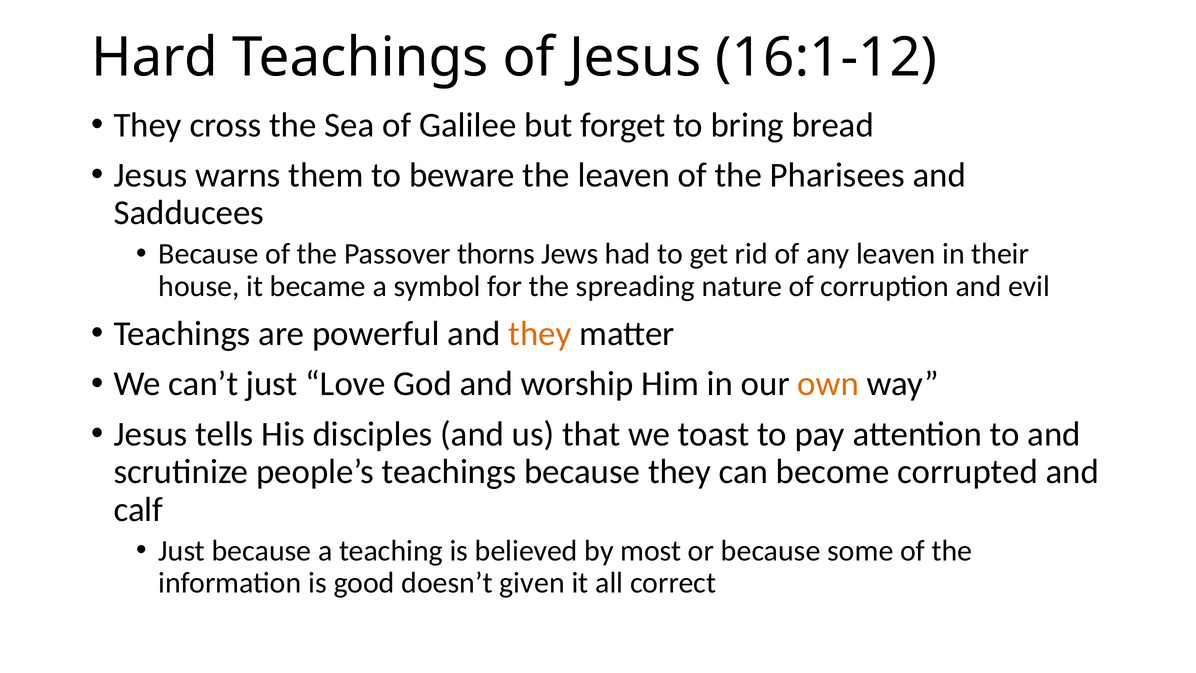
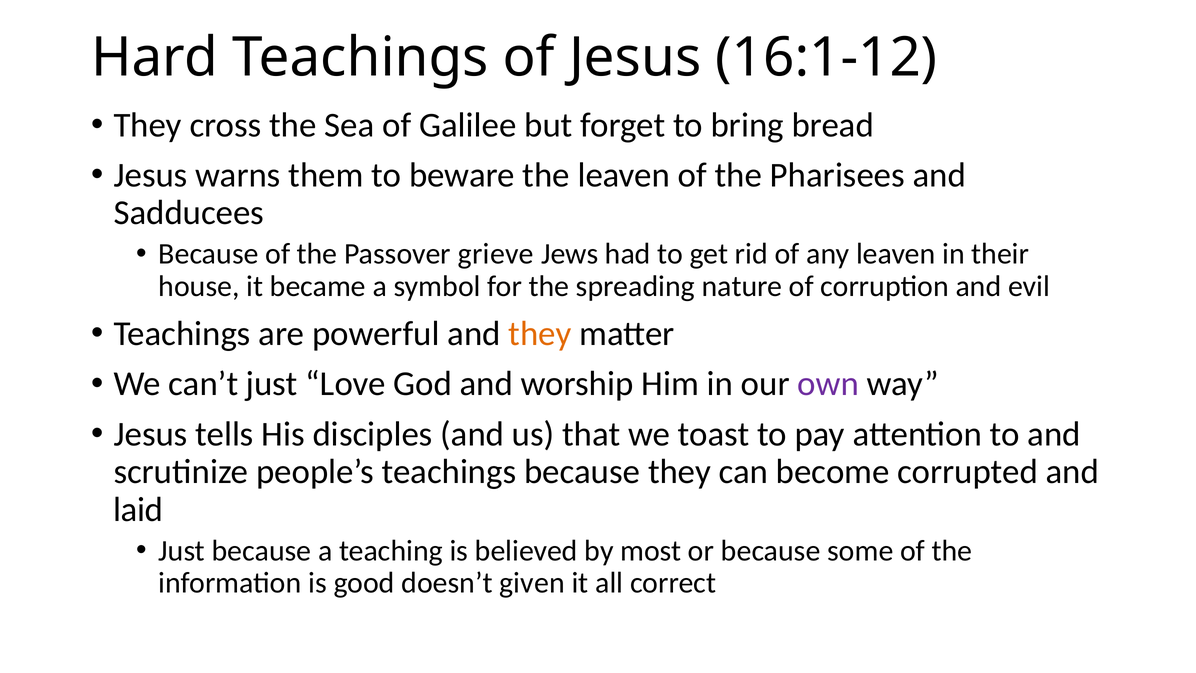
thorns: thorns -> grieve (496, 254)
own colour: orange -> purple (828, 384)
calf: calf -> laid (138, 509)
